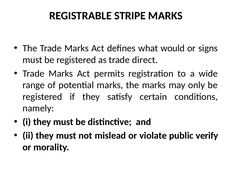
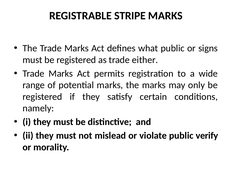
what would: would -> public (173, 48)
direct: direct -> either (145, 60)
